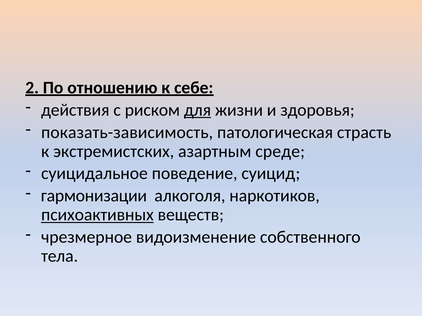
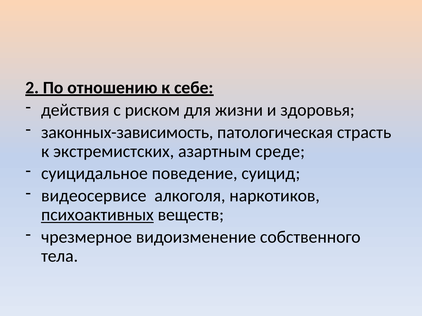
для underline: present -> none (197, 110)
показать-зависимость: показать-зависимость -> законных-зависимость (127, 132)
гармонизации: гармонизации -> видеосервисе (94, 196)
